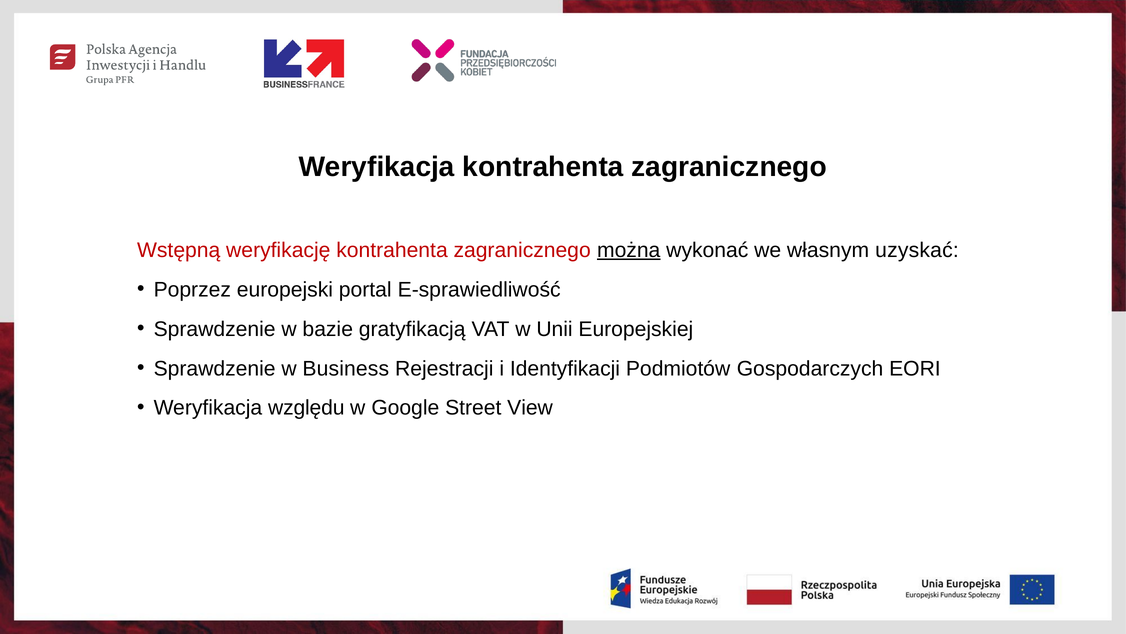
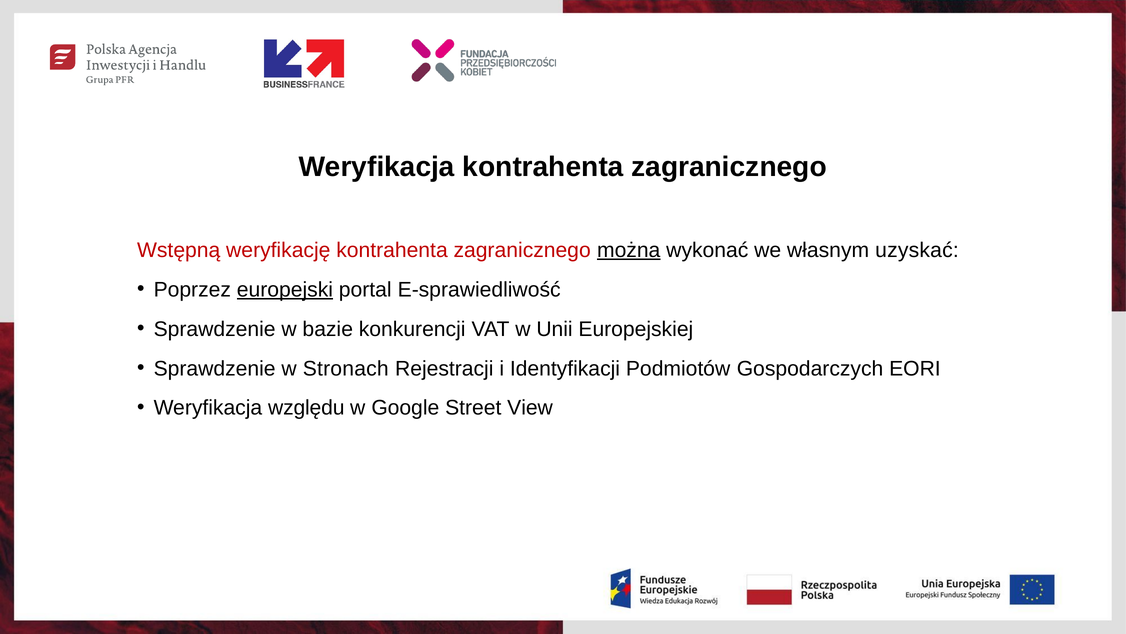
europejski underline: none -> present (285, 289)
gratyfikacją: gratyfikacją -> konkurencji (412, 329)
Business: Business -> Stronach (346, 368)
